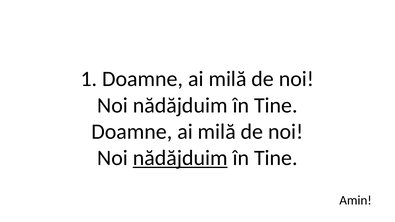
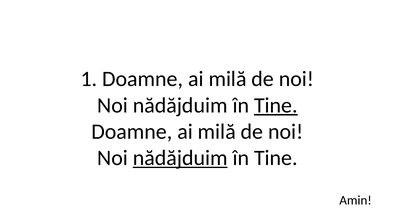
Tine underline: none -> present (276, 105)
